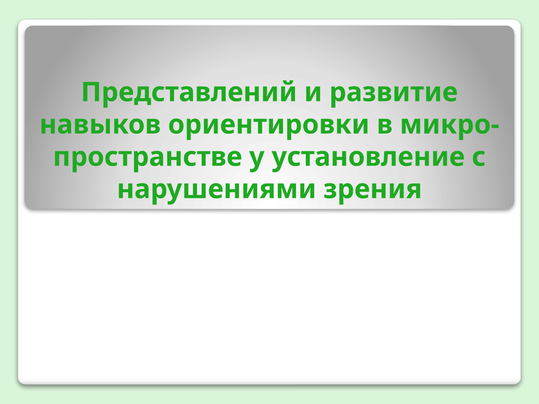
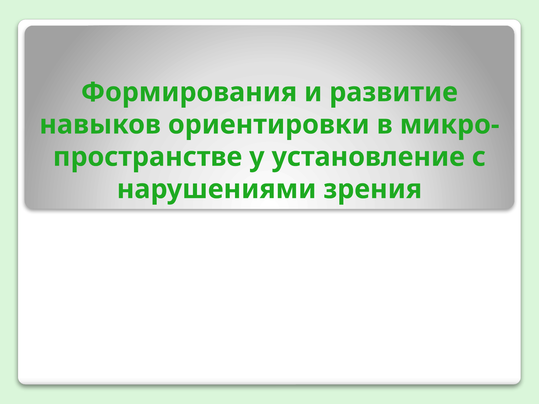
Представлений: Представлений -> Формирования (189, 92)
